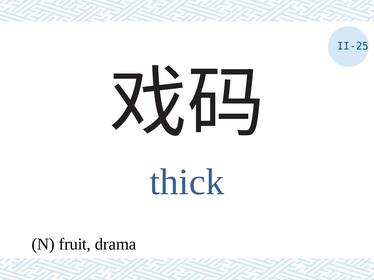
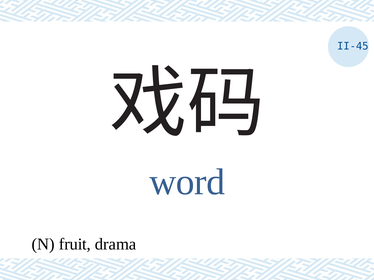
II-25: II-25 -> II-45 (353, 46)
thick: thick -> word (187, 182)
